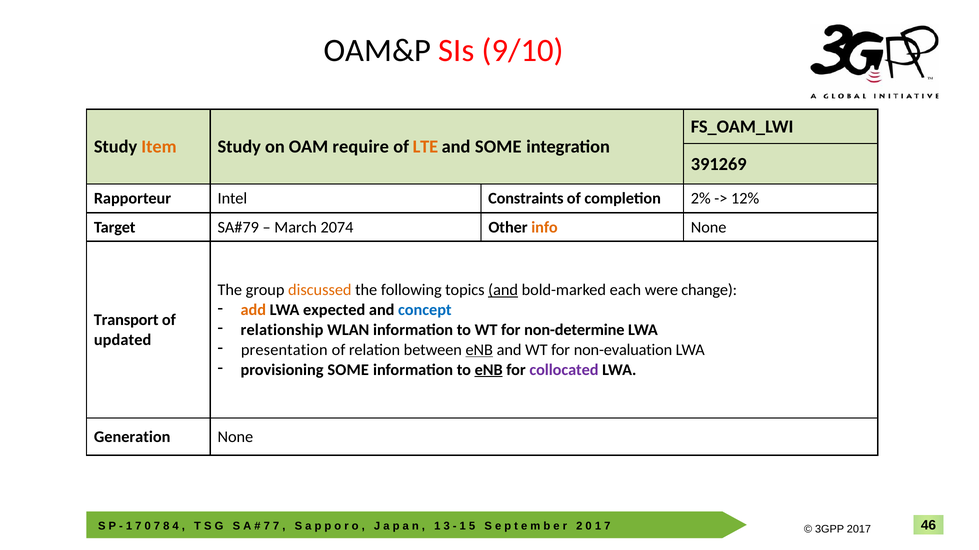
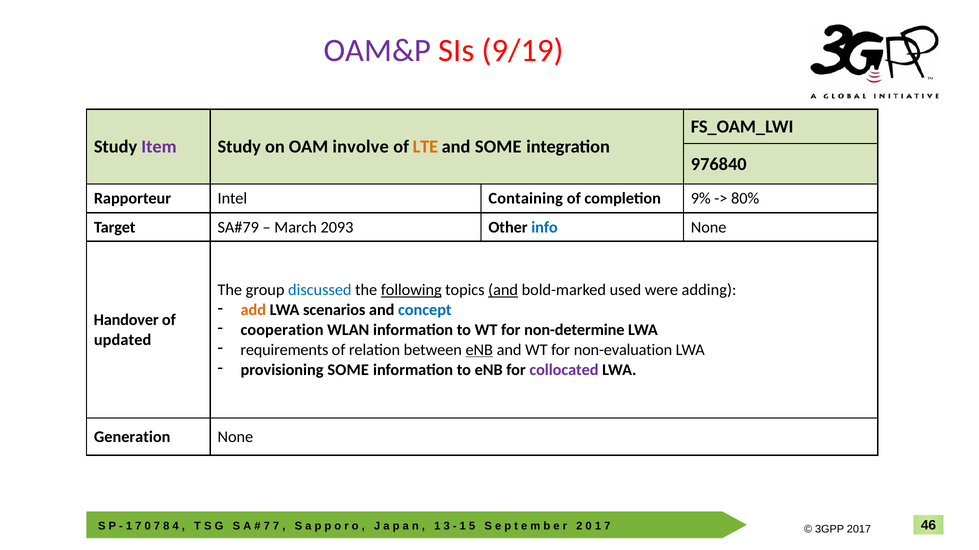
OAM&P colour: black -> purple (377, 51)
9/10: 9/10 -> 9/19 (523, 51)
Item colour: orange -> purple (159, 147)
require: require -> involve (361, 147)
391269: 391269 -> 976840 (719, 164)
Constraints: Constraints -> Containing (526, 199)
2%: 2% -> 9% (701, 199)
12%: 12% -> 80% (745, 199)
2074: 2074 -> 2093 (337, 227)
info colour: orange -> blue (545, 227)
discussed colour: orange -> blue (320, 290)
following underline: none -> present (411, 290)
each: each -> used (625, 290)
change: change -> adding (709, 290)
expected: expected -> scenarios (334, 310)
Transport: Transport -> Handover (126, 320)
relationship: relationship -> cooperation (282, 330)
presentation: presentation -> requirements (284, 350)
eNB underline: present -> none (489, 370)
